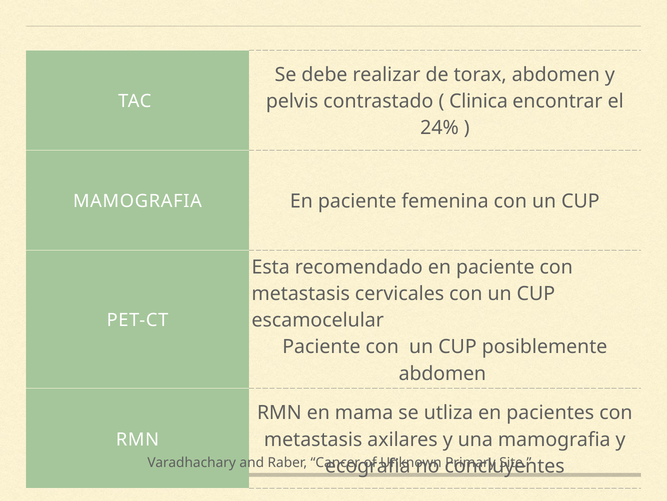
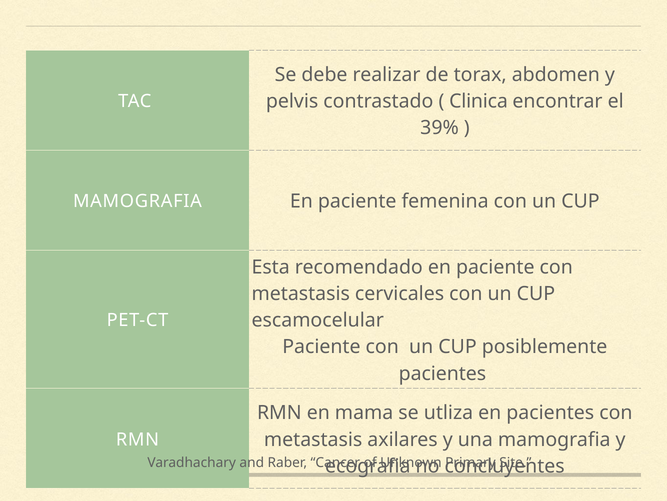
24%: 24% -> 39% (439, 128)
abdomen: abdomen -> pacientes (442, 373)
